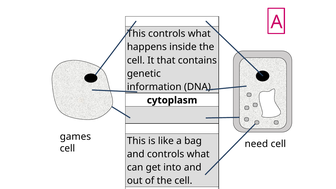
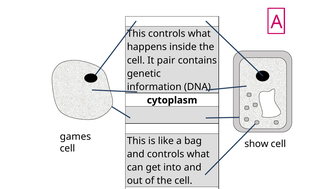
that: that -> pair (166, 60)
need: need -> show (256, 144)
